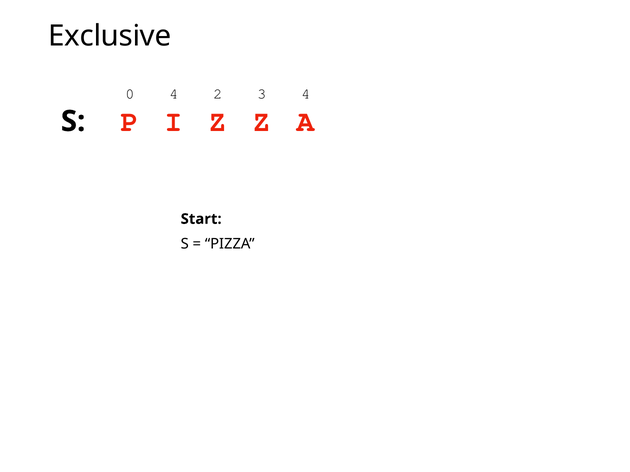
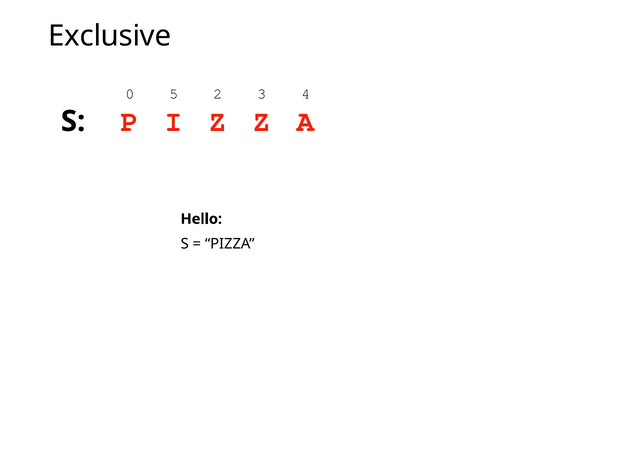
0 4: 4 -> 5 (174, 94)
Start: Start -> Hello (201, 219)
